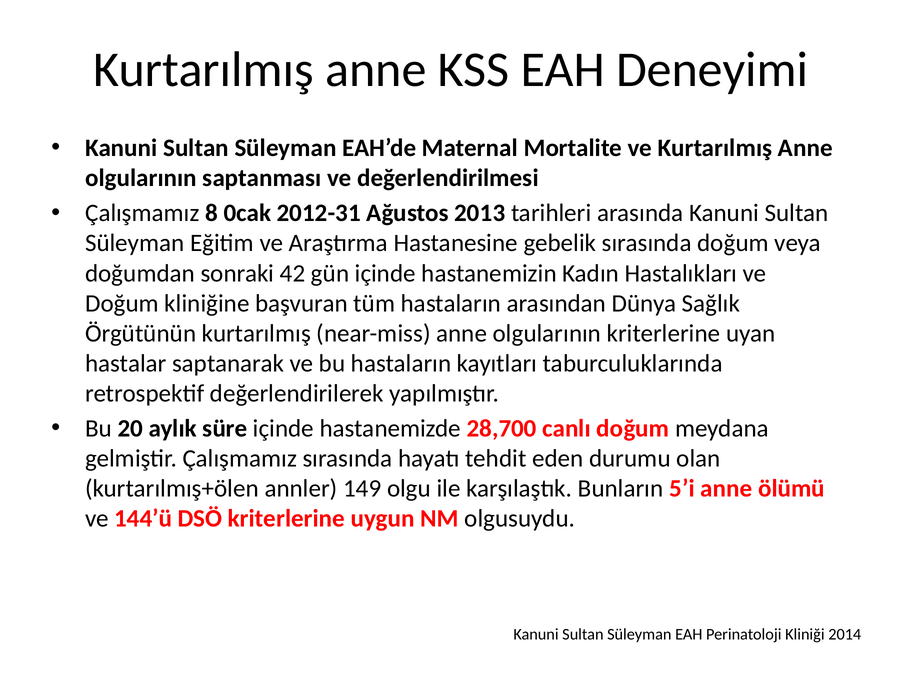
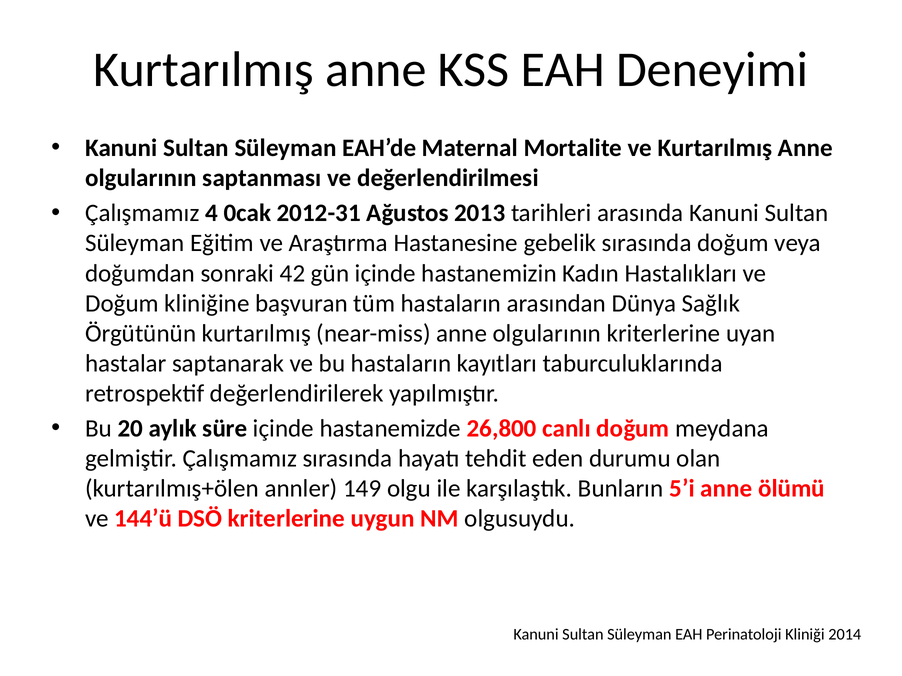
8: 8 -> 4 (212, 213)
28,700: 28,700 -> 26,800 (502, 429)
